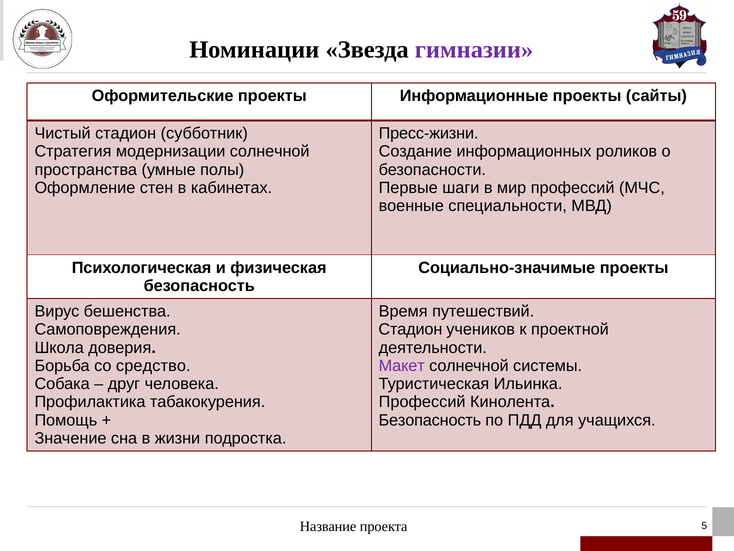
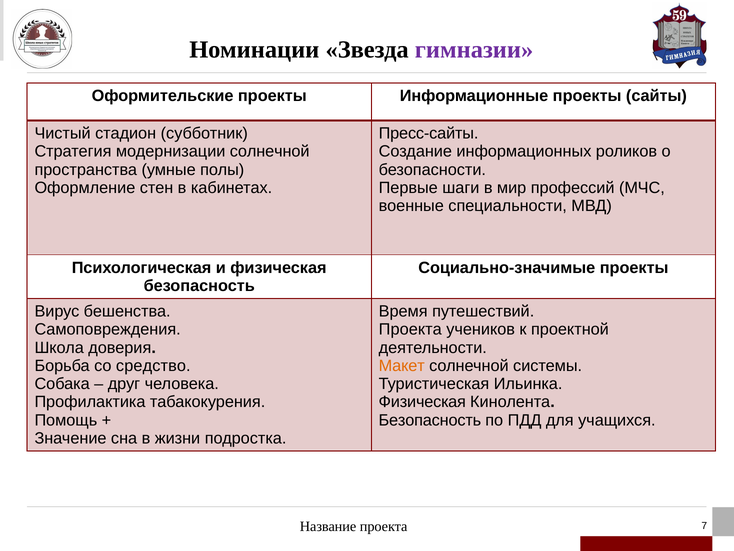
Пресс-жизни: Пресс-жизни -> Пресс-сайты (429, 133)
Стадион: Стадион -> Проекта (410, 329)
Макет colour: purple -> orange (402, 365)
Профессий: Профессий -> Физическая (422, 402)
5: 5 -> 7 (704, 526)
